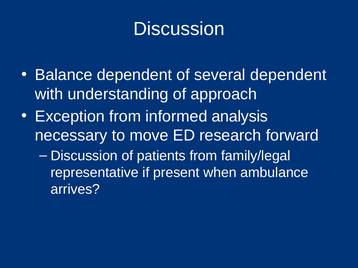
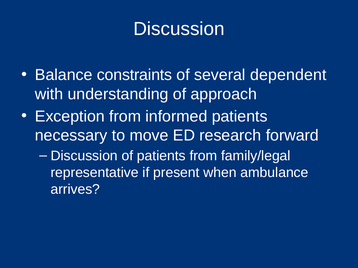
Balance dependent: dependent -> constraints (135, 75)
informed analysis: analysis -> patients (240, 116)
